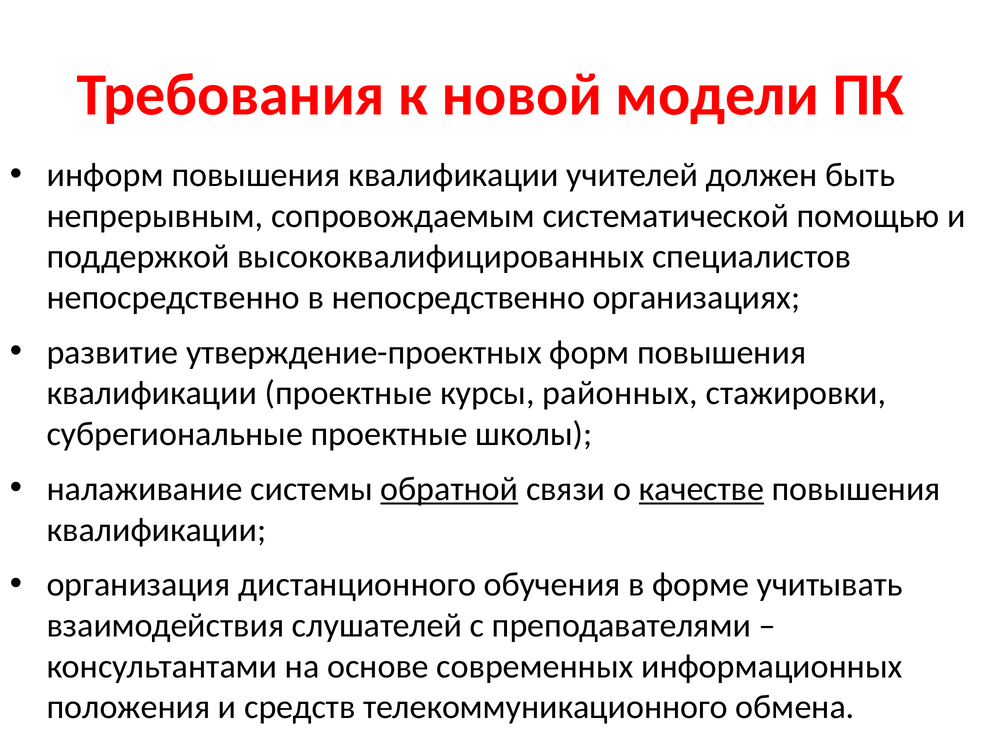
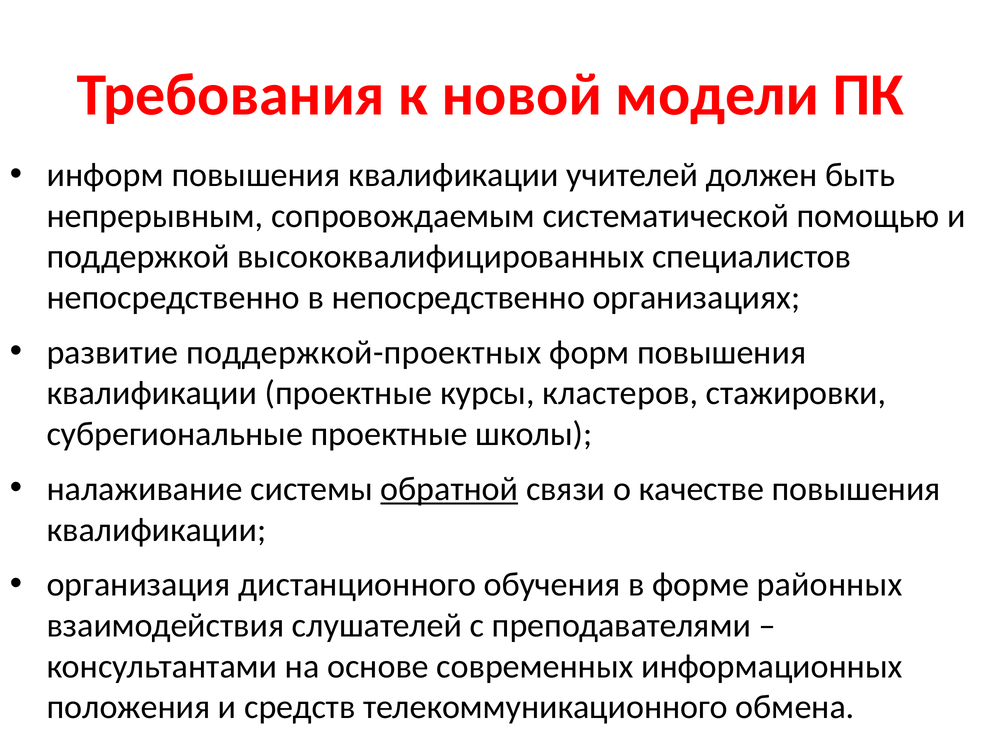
утверждение-проектных: утверждение-проектных -> поддержкой-проектных (364, 353)
районных: районных -> кластеров (620, 393)
качестве underline: present -> none (701, 489)
учитывать: учитывать -> районных (830, 585)
